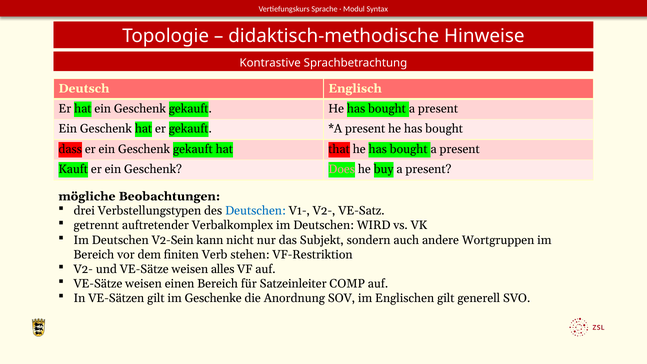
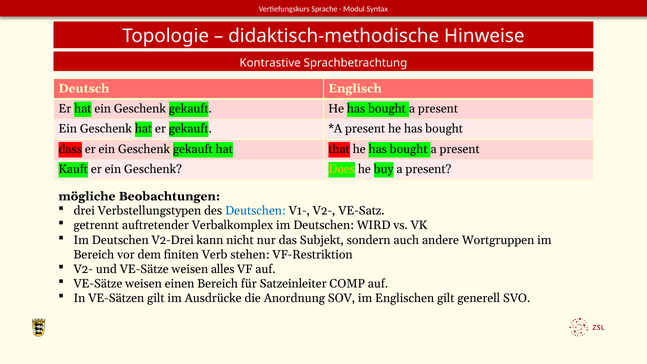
Does colour: pink -> yellow (342, 169)
V2-Sein: V2-Sein -> V2-Drei (173, 240)
Geschenke: Geschenke -> Ausdrücke (213, 298)
